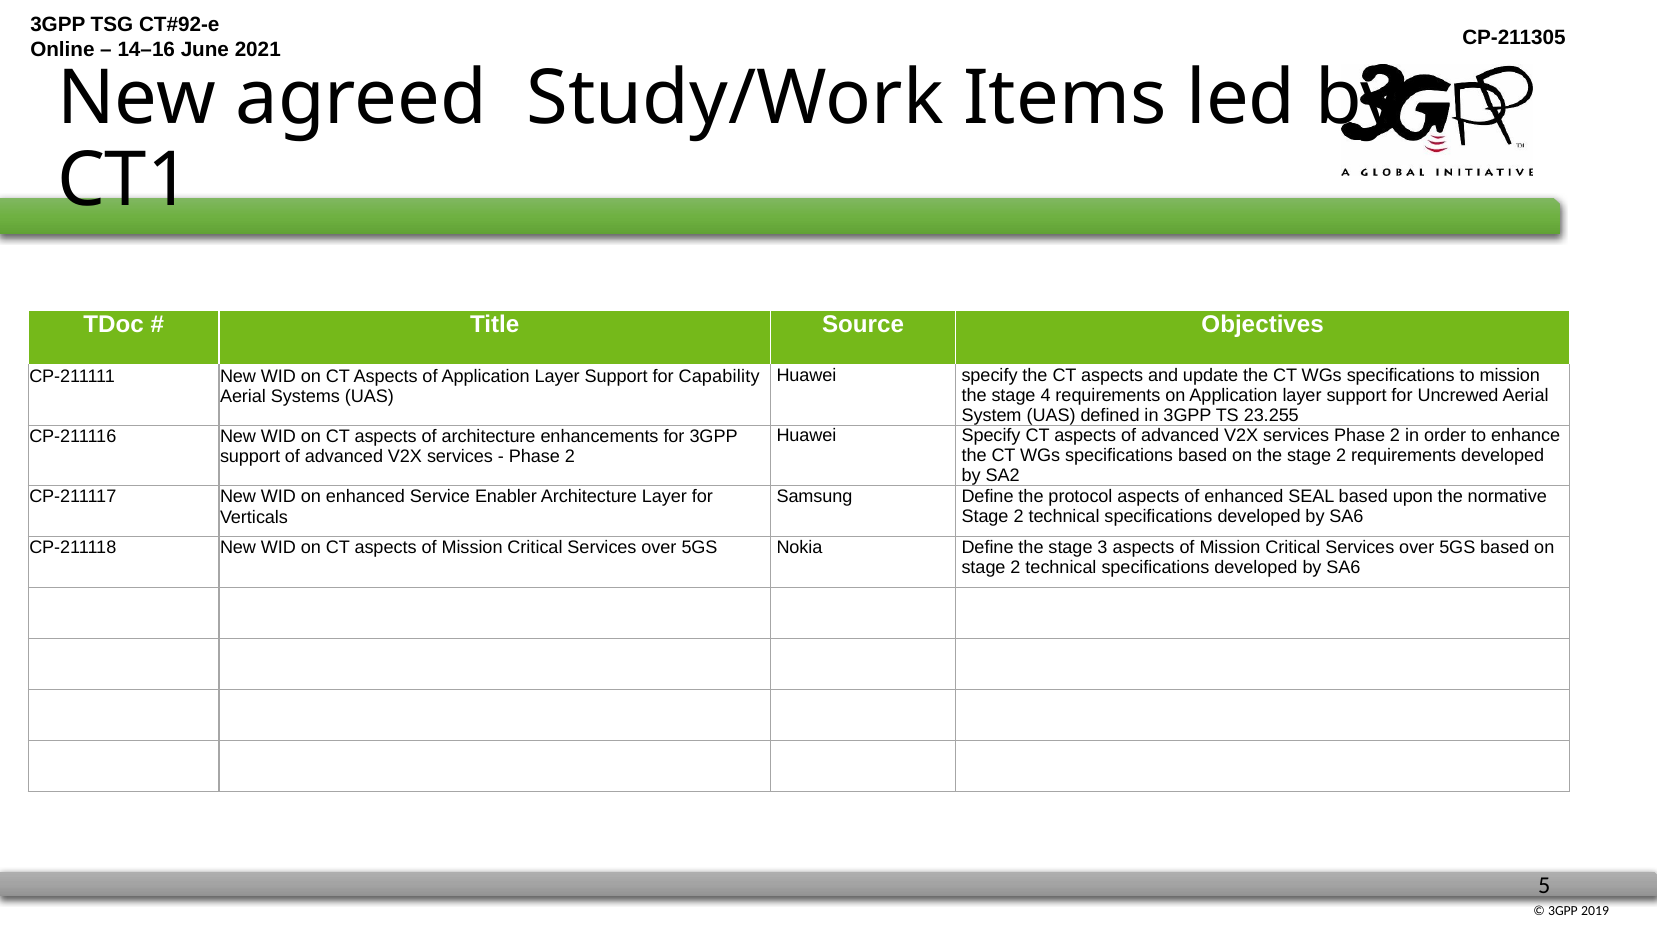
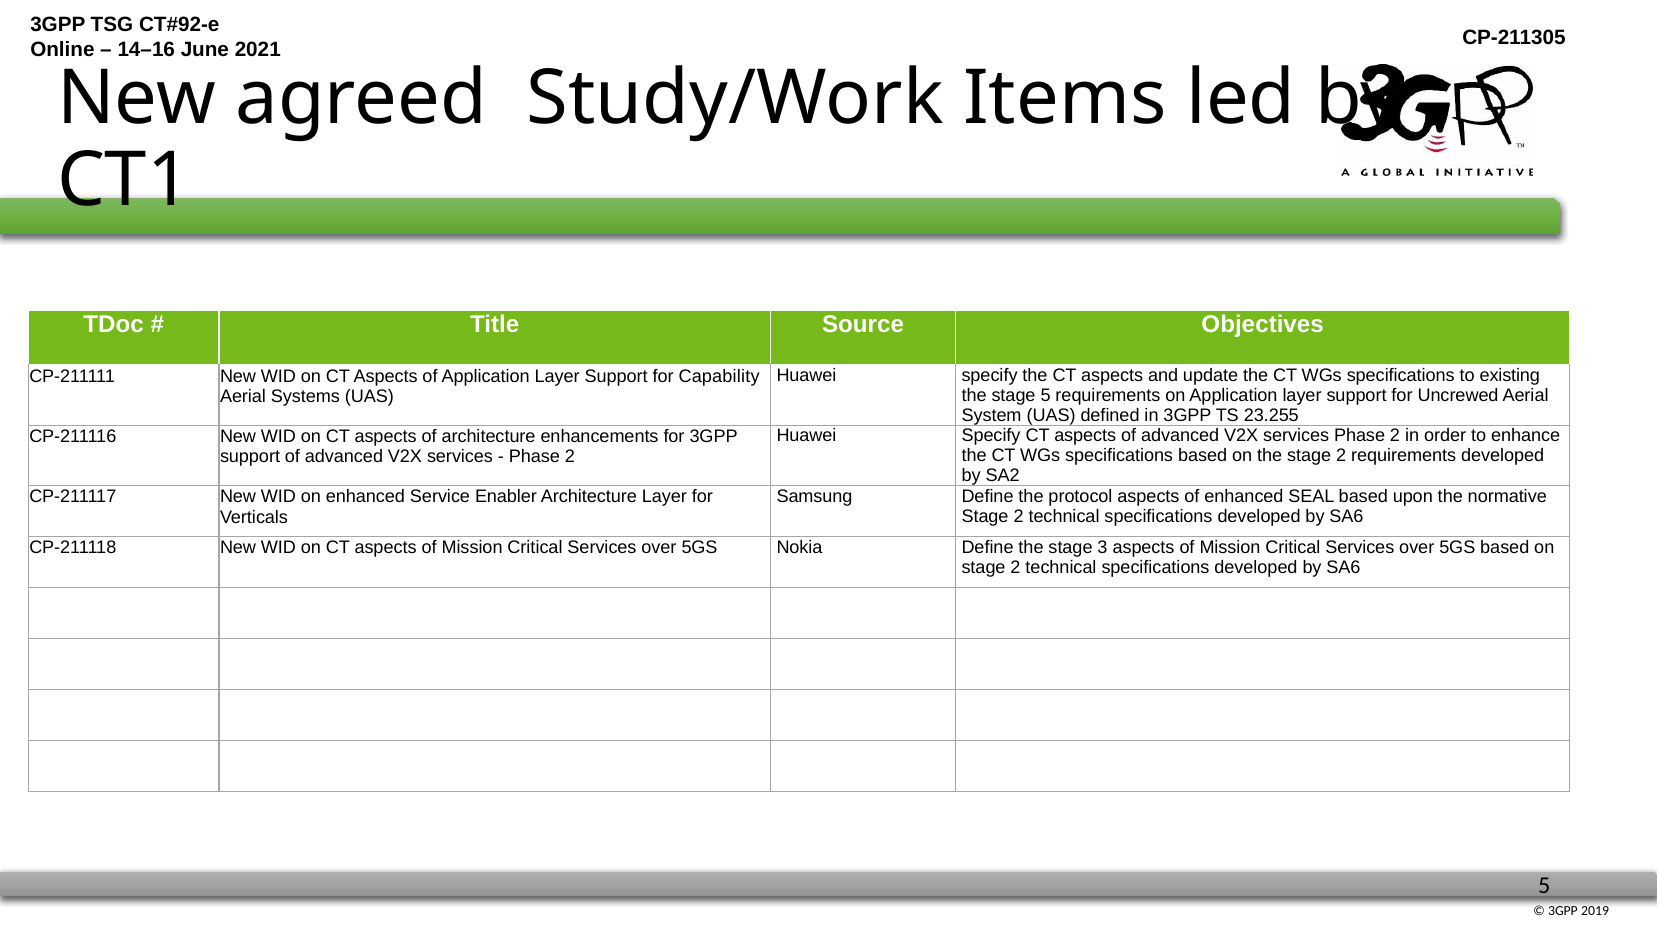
to mission: mission -> existing (1510, 375)
stage 4: 4 -> 5 (1046, 396)
